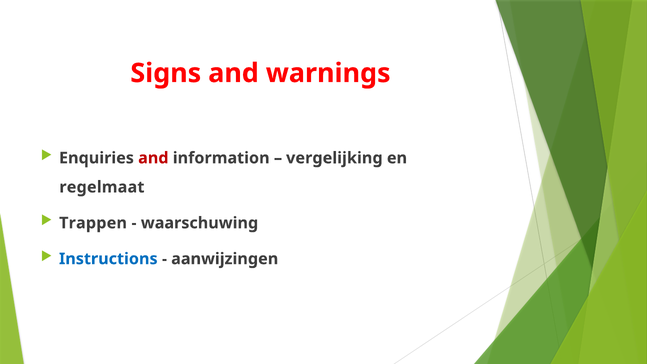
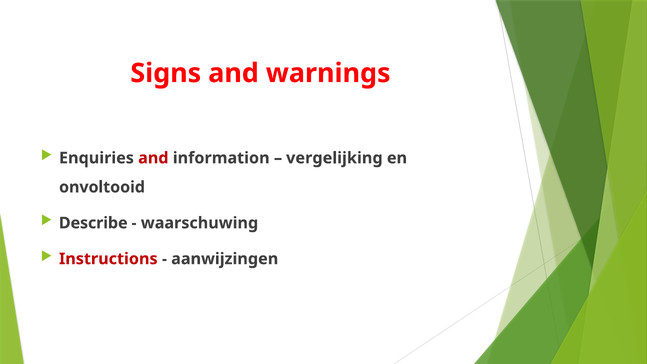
regelmaat: regelmaat -> onvoltooid (102, 187)
Trappen: Trappen -> Describe (93, 223)
Instructions colour: blue -> red (108, 259)
